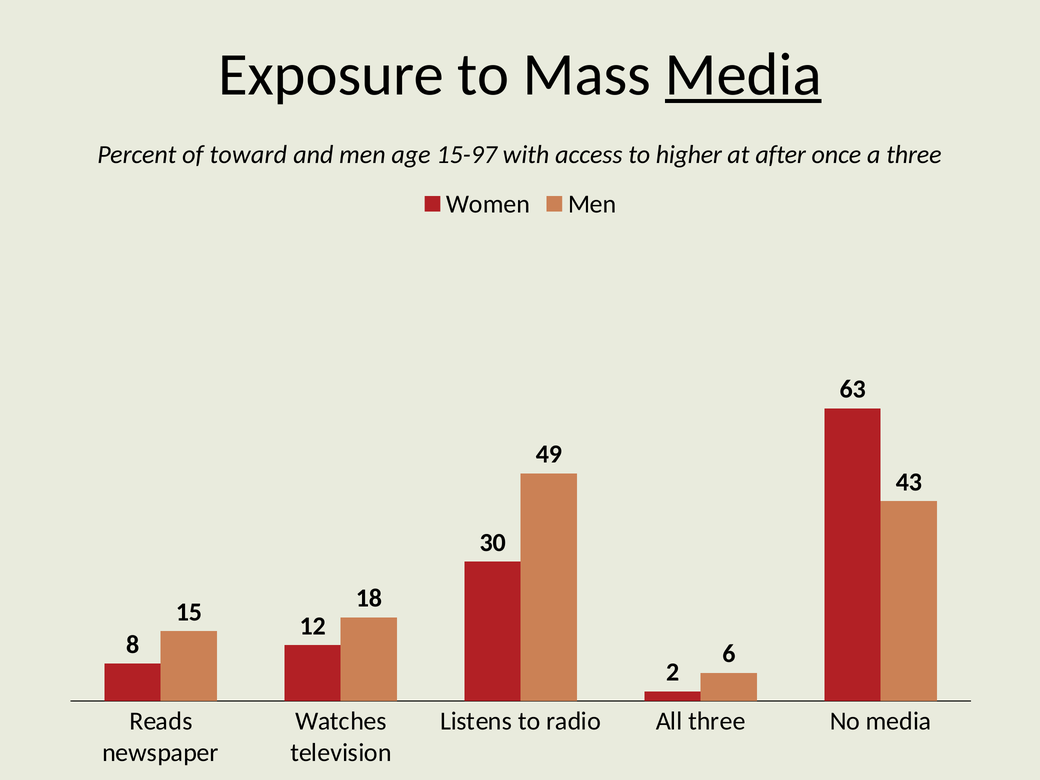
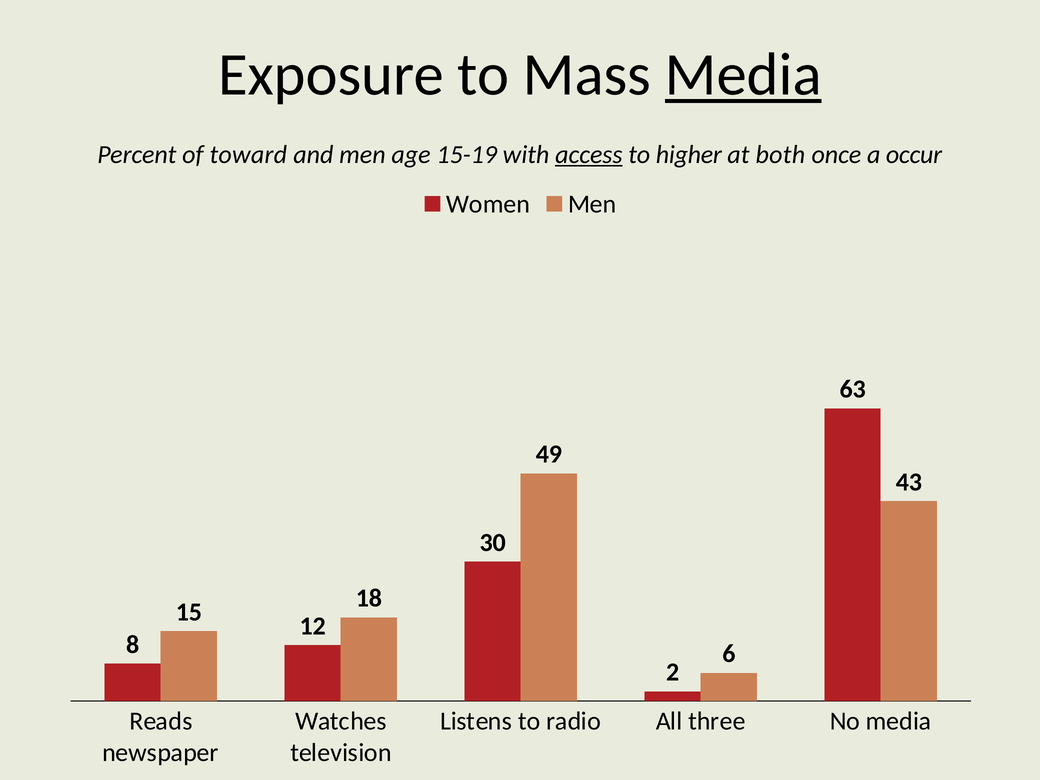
15-97: 15-97 -> 15-19 (467, 154)
access underline: none -> present (589, 154)
after: after -> both (780, 154)
a three: three -> occur (914, 154)
